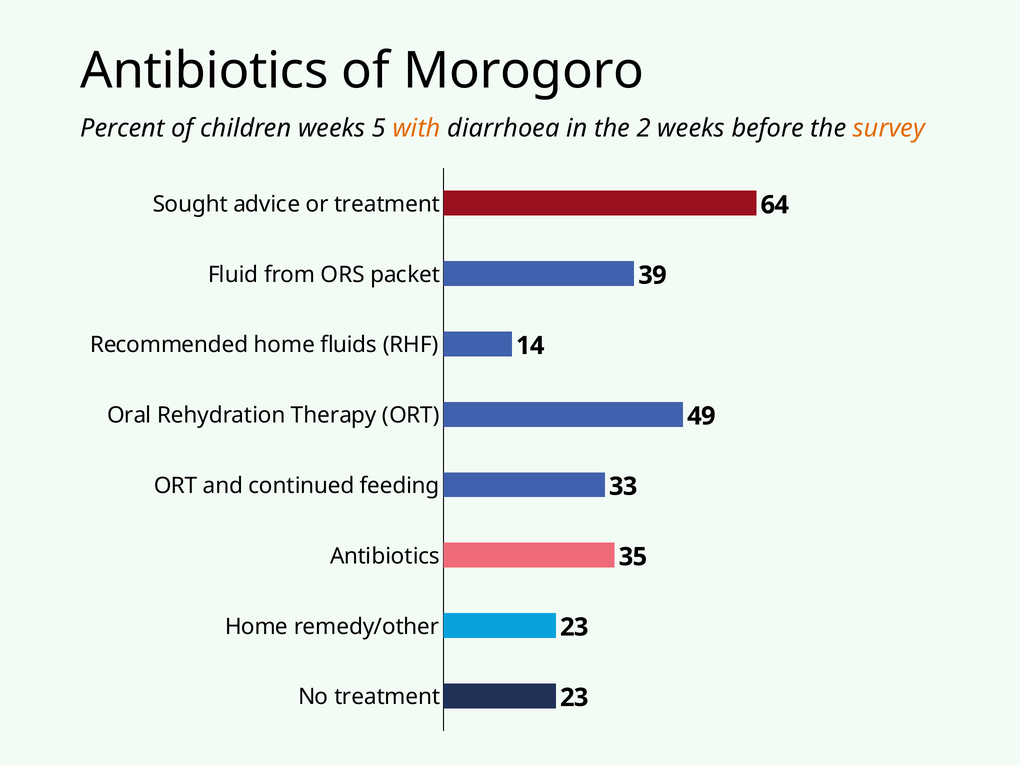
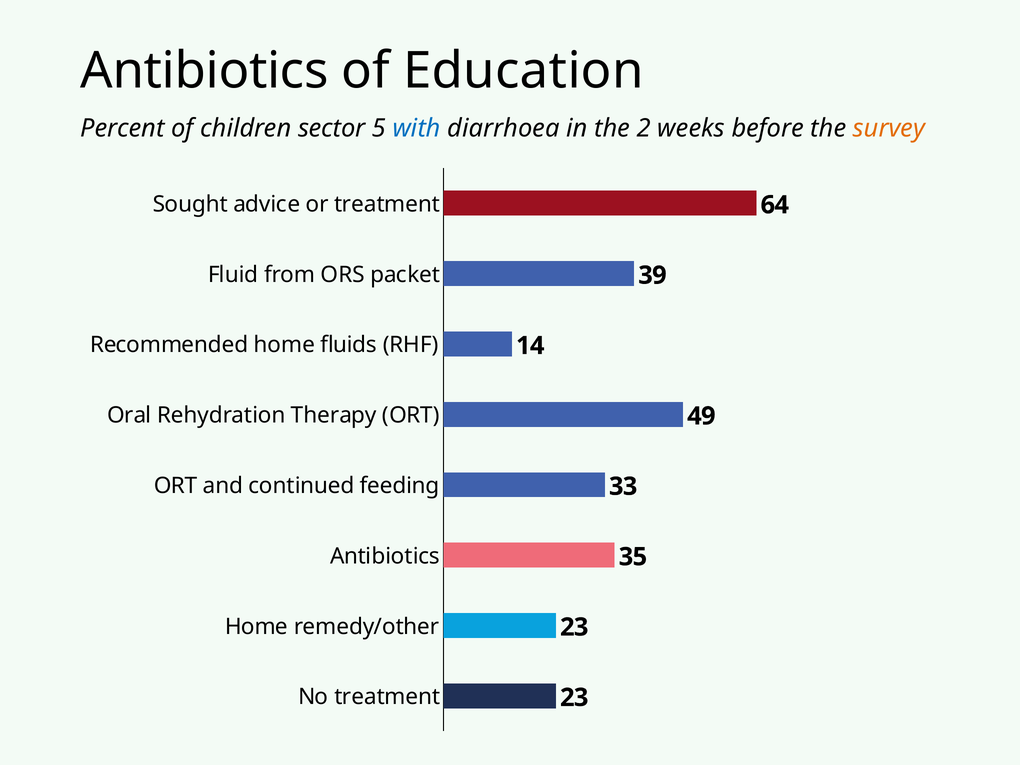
Morogoro: Morogoro -> Education (523, 71)
children weeks: weeks -> sector (332, 128)
with colour: orange -> blue (417, 128)
